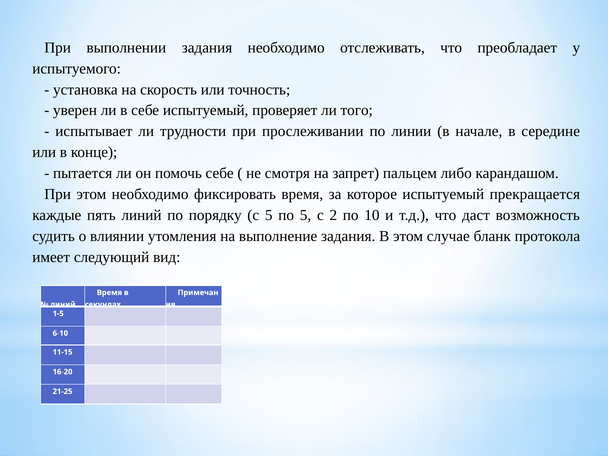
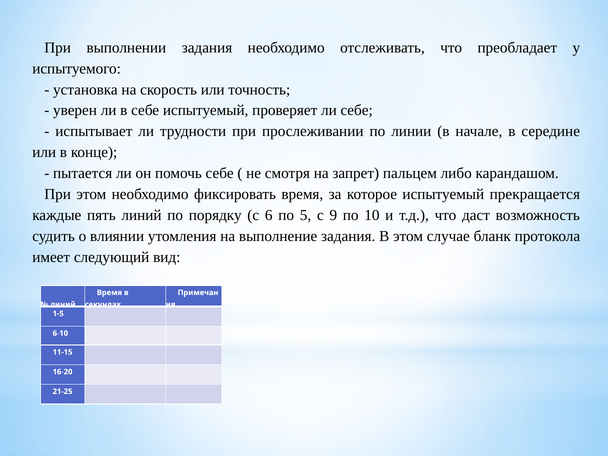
ли того: того -> себе (357, 110)
с 5: 5 -> 6 (269, 215)
2: 2 -> 9 (333, 215)
